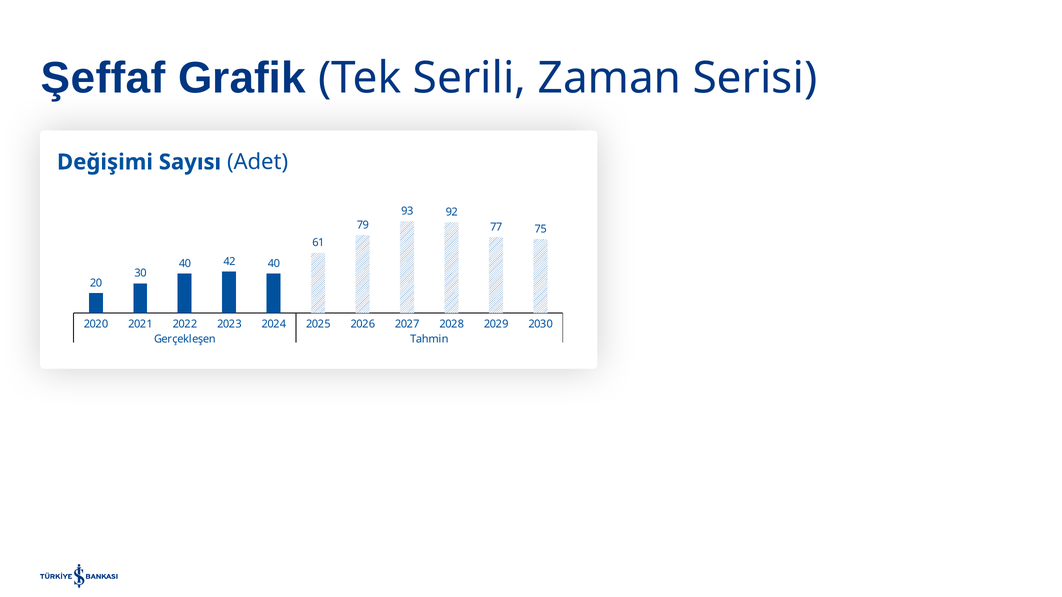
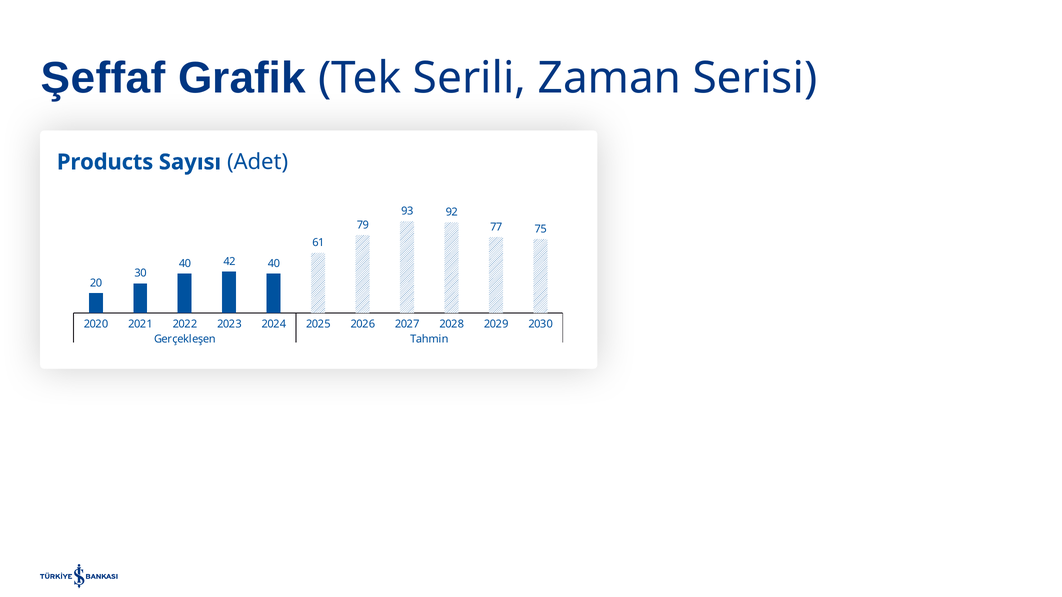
Değişimi: Değişimi -> Products (105, 162)
